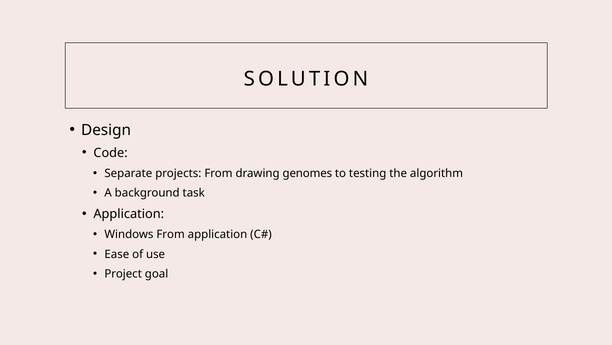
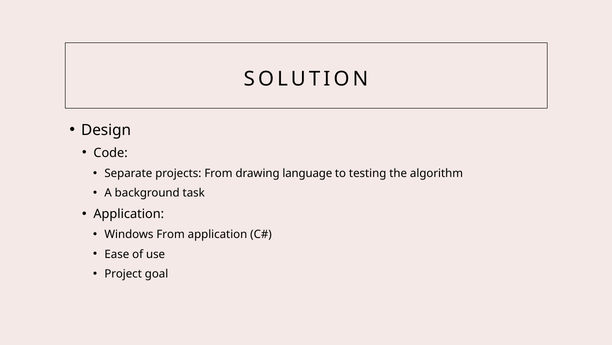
genomes: genomes -> language (307, 173)
